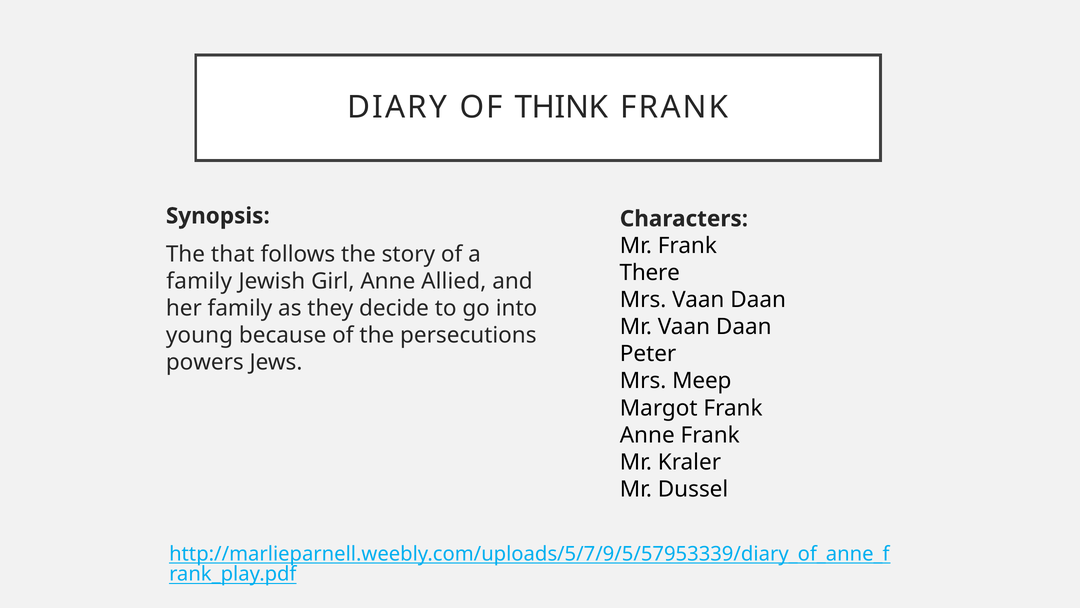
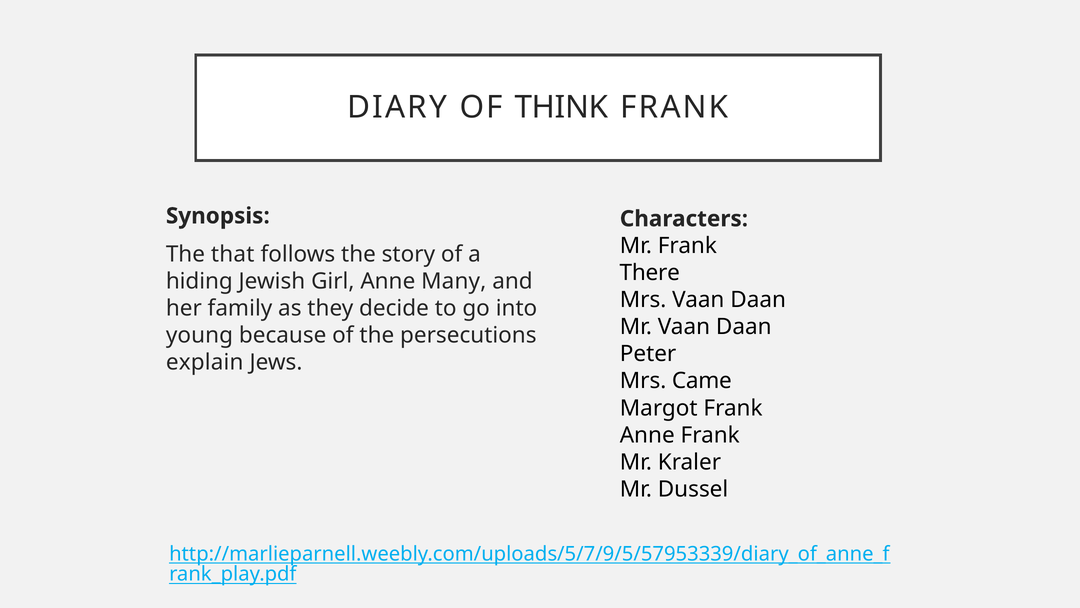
family: family -> hiding (199, 281)
Allied: Allied -> Many (454, 281)
powers: powers -> explain (205, 362)
Meep: Meep -> Came (702, 381)
